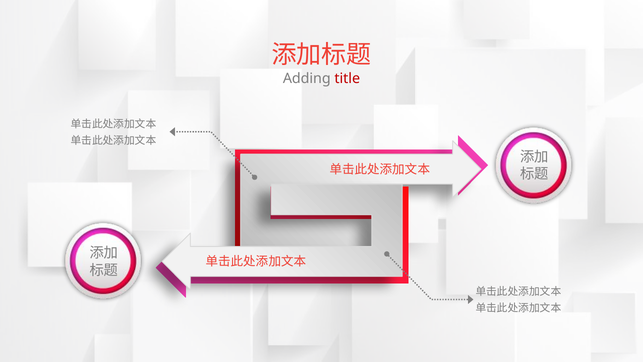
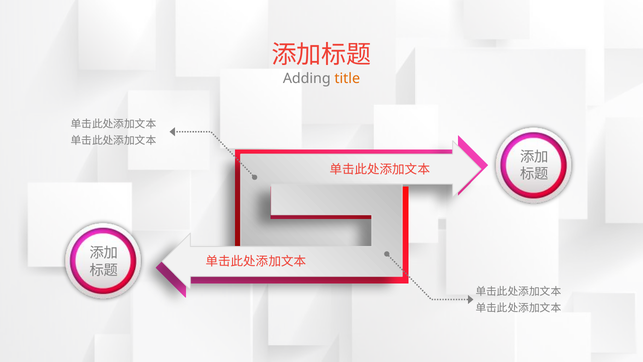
title colour: red -> orange (347, 79)
